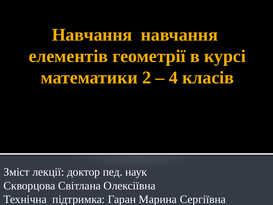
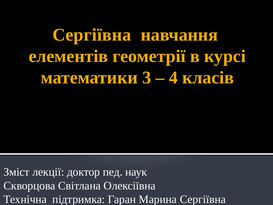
Навчання: Навчання -> Сергіївна (92, 35)
2: 2 -> 3 (147, 78)
